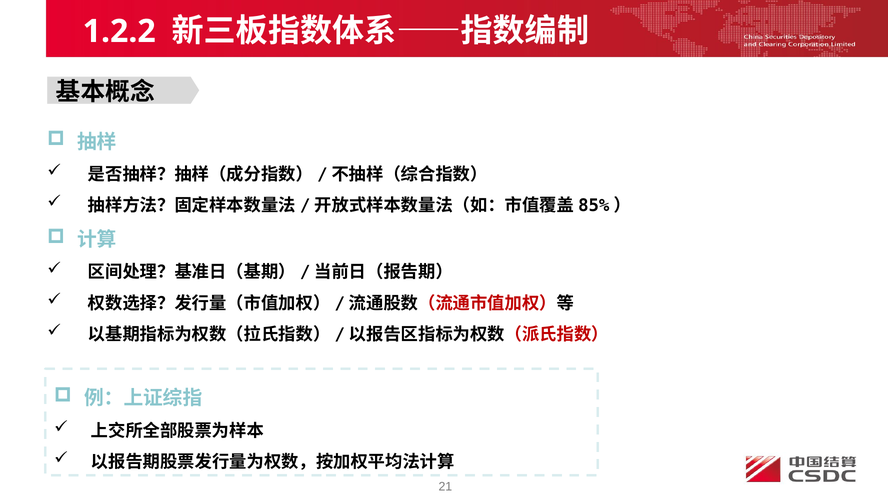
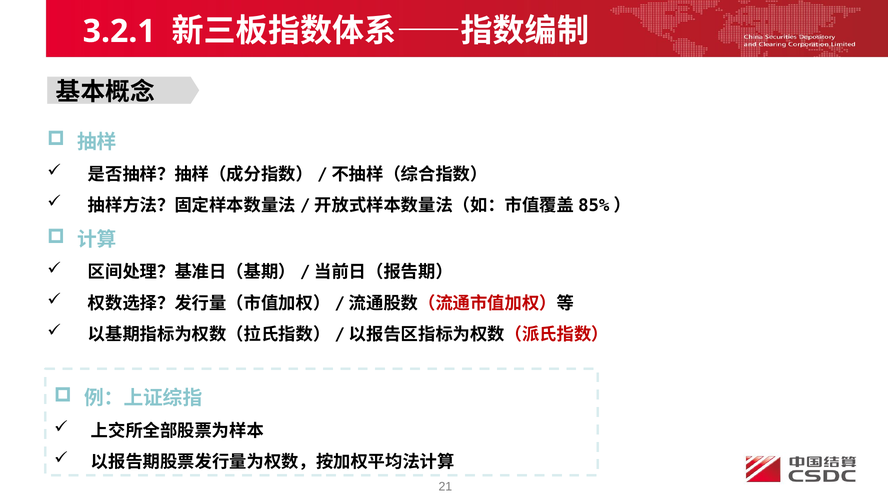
1.2.2: 1.2.2 -> 3.2.1 (119, 31)
